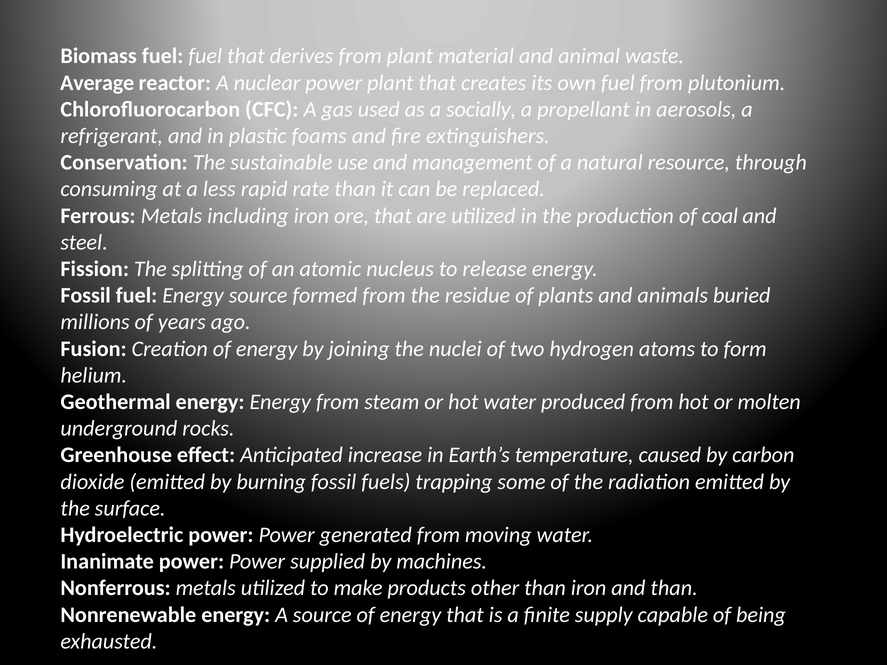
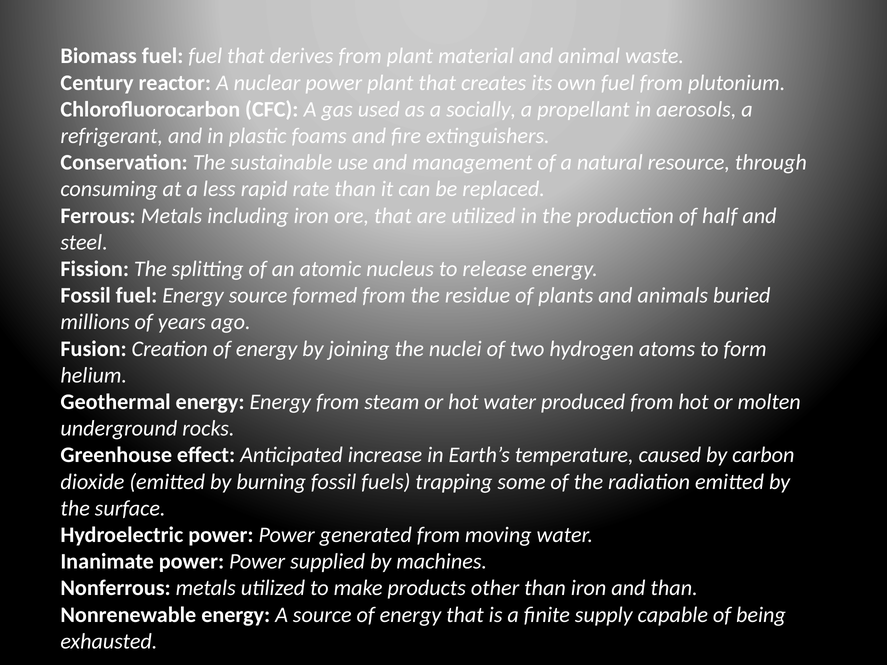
Average: Average -> Century (97, 83)
coal: coal -> half (720, 216)
